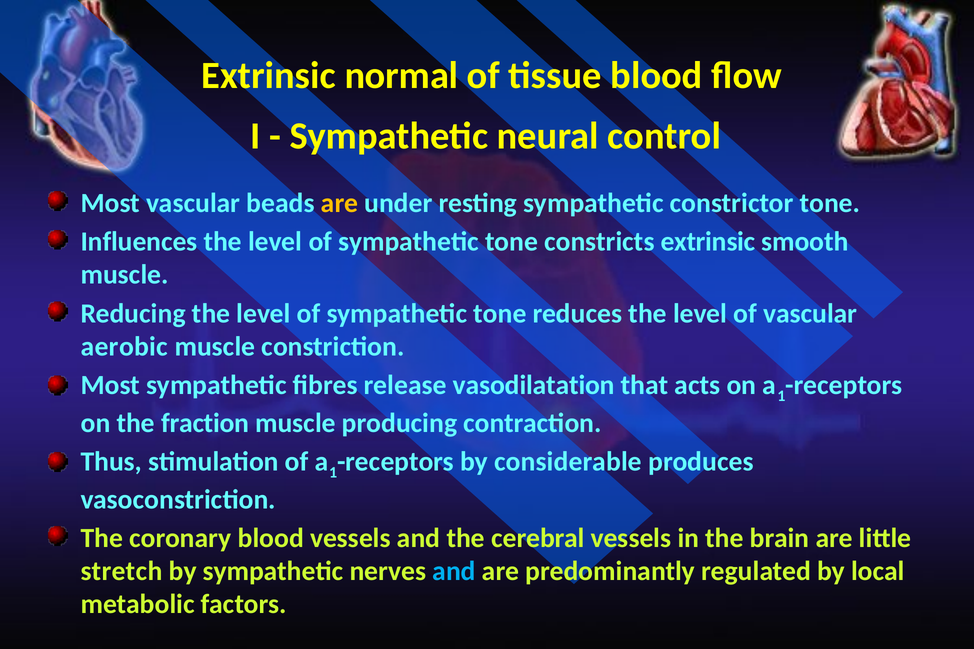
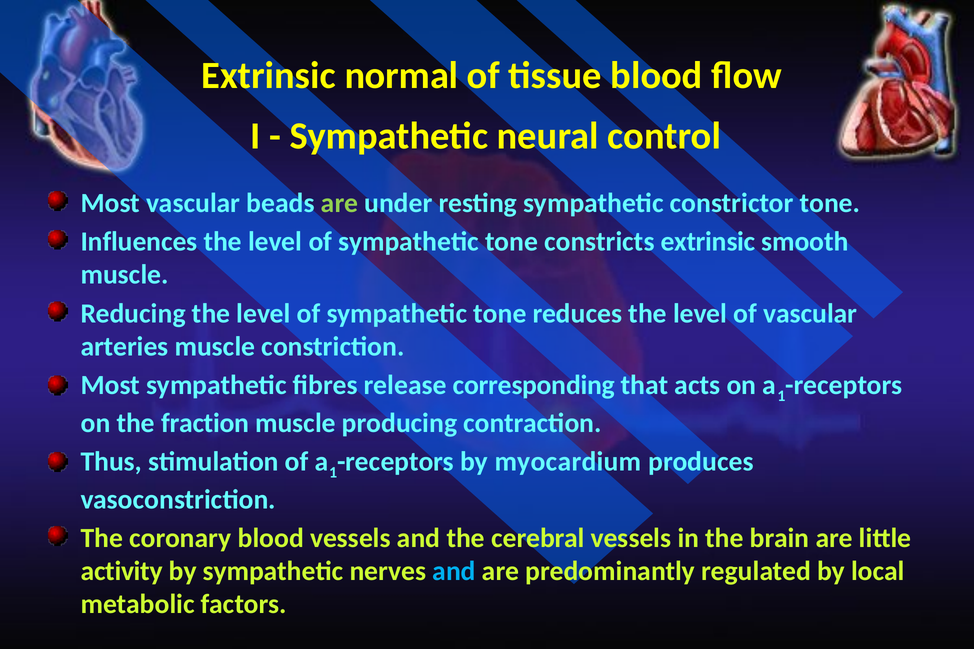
are colour: yellow -> light green (340, 203)
aerobic: aerobic -> arteries (125, 347)
vasodilatation: vasodilatation -> corresponding (534, 386)
considerable: considerable -> myocardium (568, 462)
stretch: stretch -> activity (122, 571)
